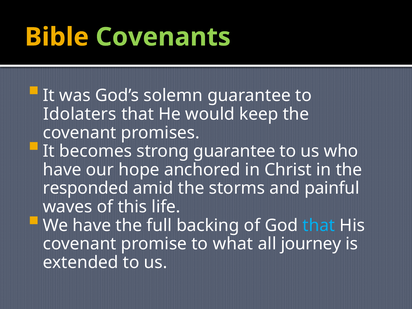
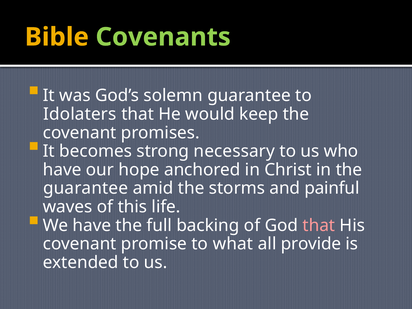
strong guarantee: guarantee -> necessary (234, 151)
responded: responded -> guarantee (86, 188)
that colour: light blue -> pink (319, 225)
journey: journey -> provide (311, 244)
